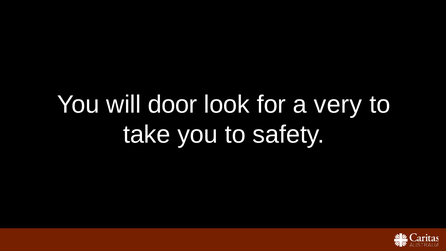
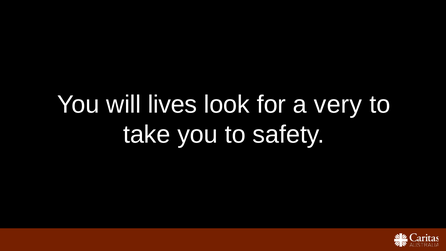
door: door -> lives (173, 104)
